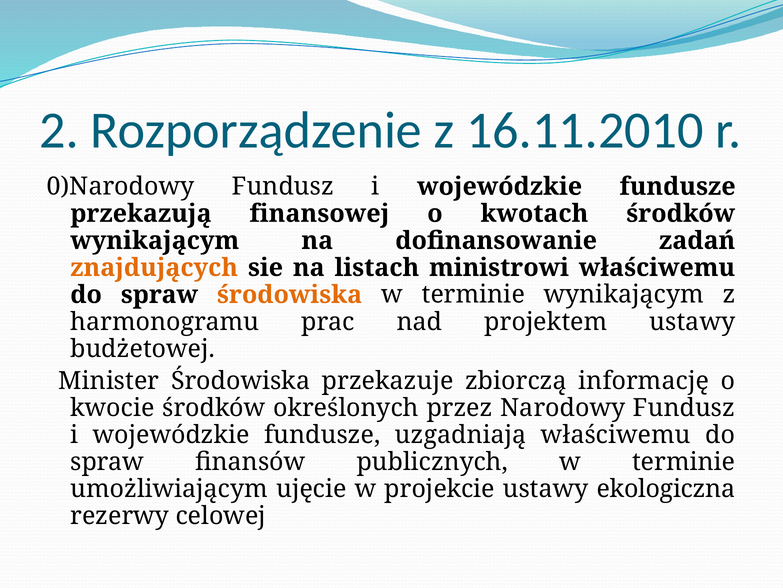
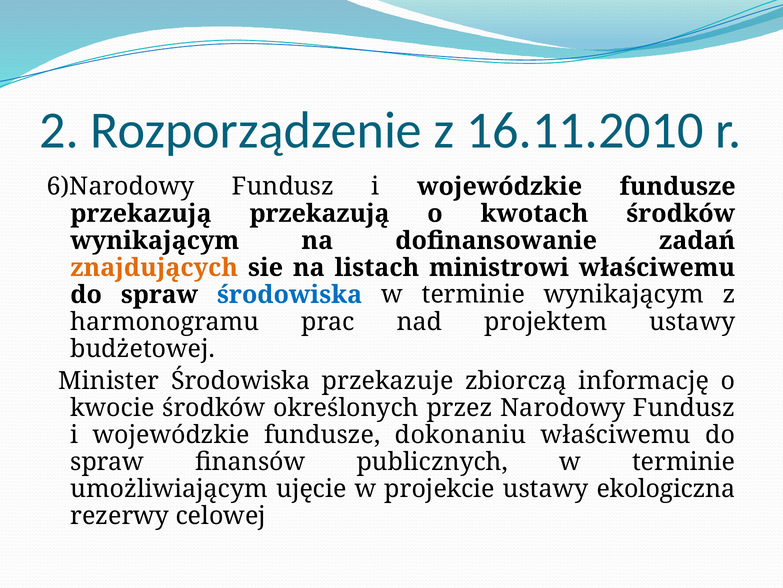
0)Narodowy: 0)Narodowy -> 6)Narodowy (121, 186)
przekazują finansowej: finansowej -> przekazują (320, 213)
środowiska colour: orange -> blue (289, 294)
uzgadniają: uzgadniają -> dokonaniu (461, 434)
